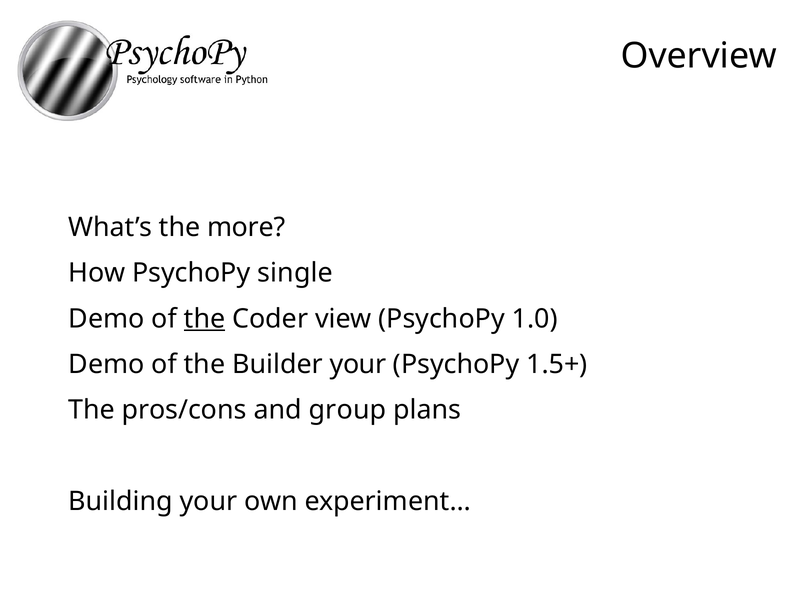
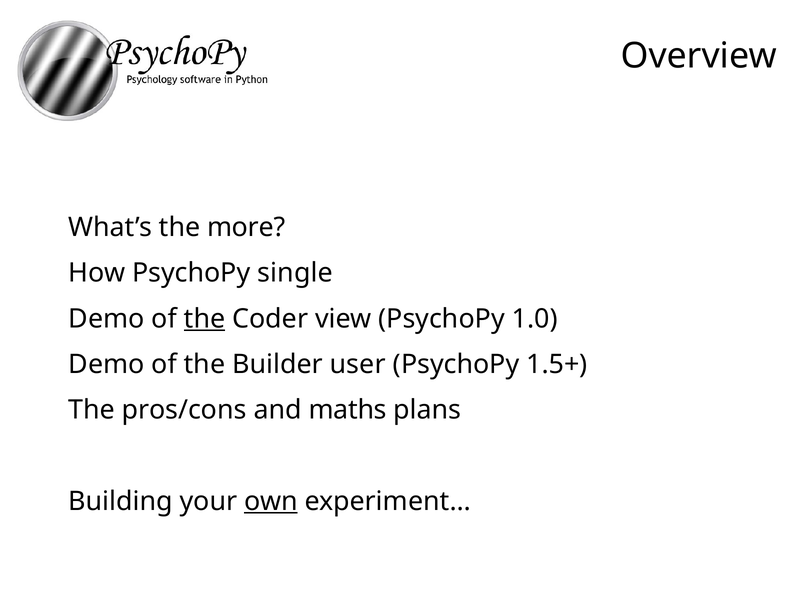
Builder your: your -> user (358, 364)
group: group -> maths (348, 410)
own underline: none -> present (271, 501)
